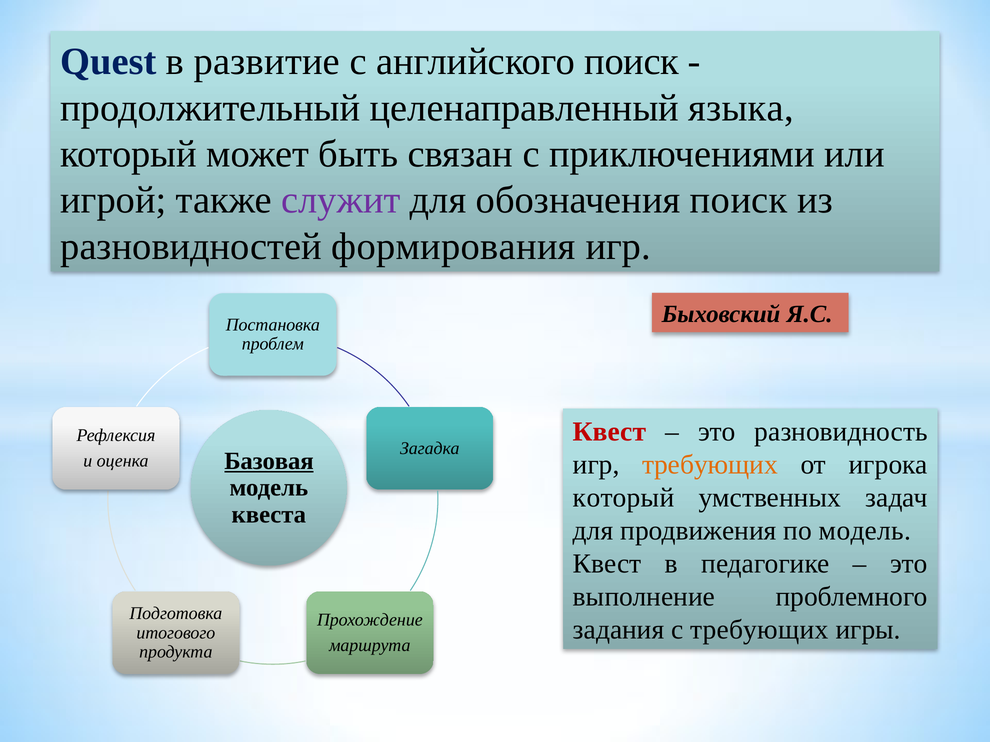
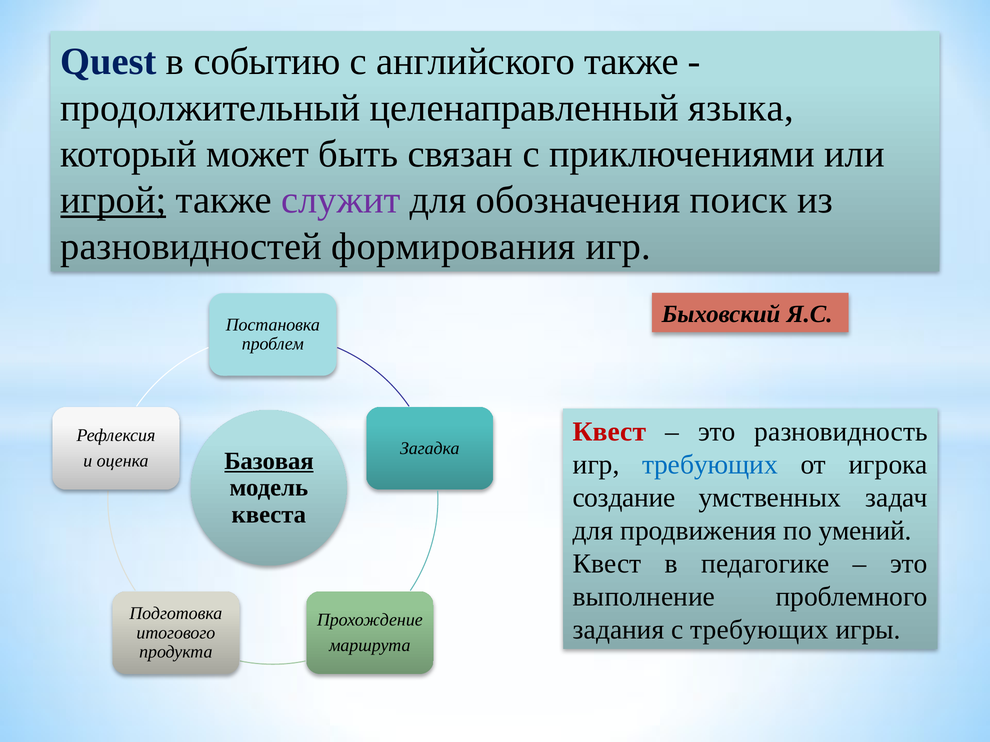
развитие: развитие -> событию (267, 62)
английского поиск: поиск -> также (632, 62)
игрой underline: none -> present (113, 200)
требующих colour: orange -> blue (710, 465)
который: который -> создание (624, 498)
по модель: модель -> умений (865, 531)
